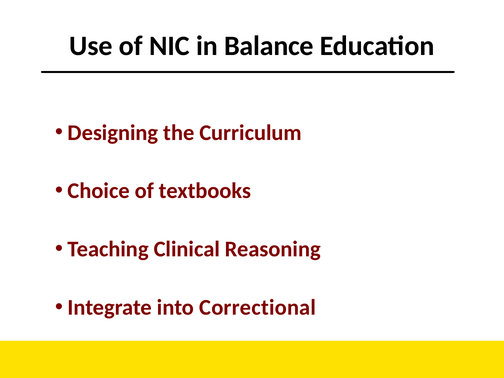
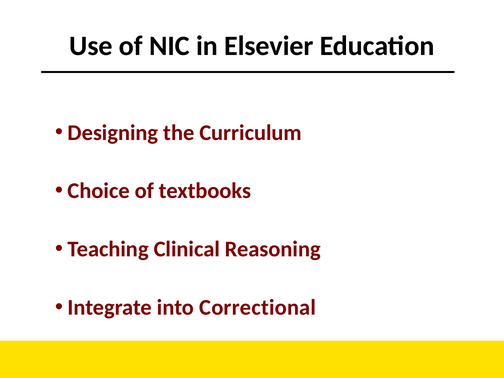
Balance: Balance -> Elsevier (269, 46)
